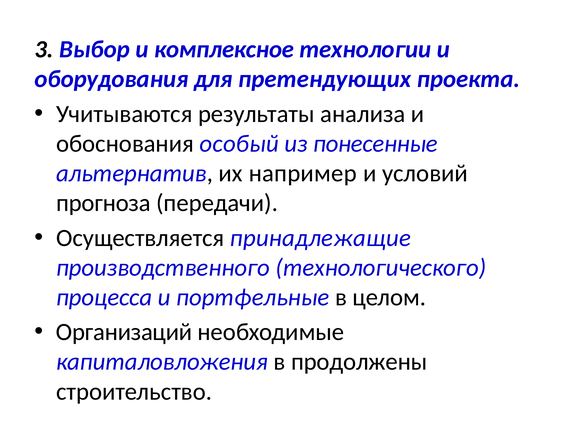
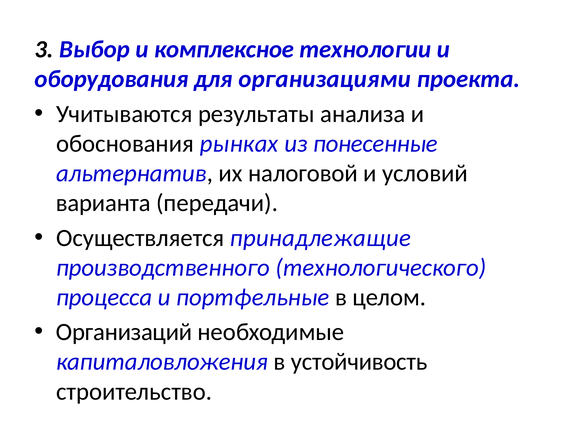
претендующих: претендующих -> организациями (325, 79)
особый: особый -> рынках (239, 144)
например: например -> налоговой (303, 173)
прогноза: прогноза -> варианта (103, 203)
продолжены: продолжены -> устойчивость (359, 362)
